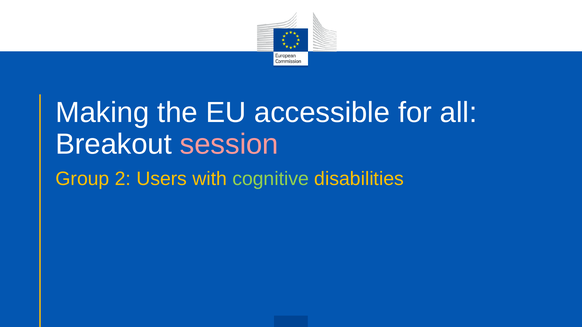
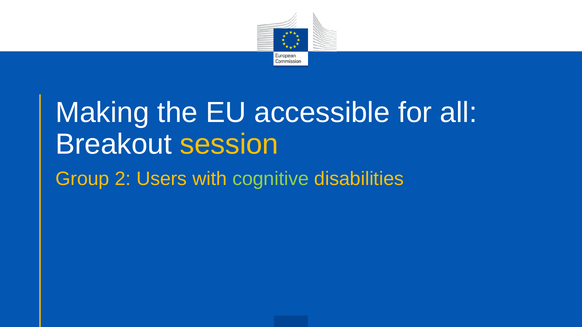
session colour: pink -> yellow (229, 144)
